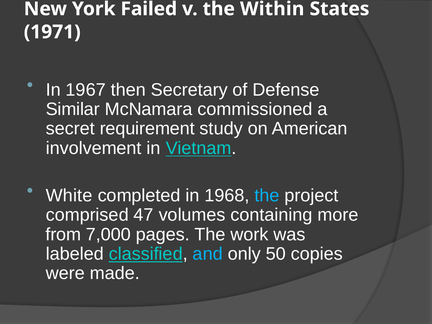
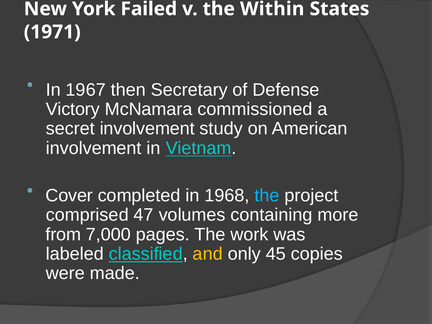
Similar: Similar -> Victory (73, 109)
secret requirement: requirement -> involvement (147, 129)
White: White -> Cover (69, 196)
and colour: light blue -> yellow (208, 254)
50: 50 -> 45 (276, 254)
